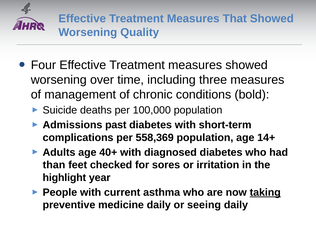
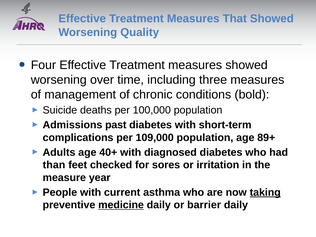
558,369: 558,369 -> 109,000 (155, 138)
14+: 14+ -> 89+ (266, 138)
highlight: highlight -> measure (64, 178)
medicine underline: none -> present (121, 205)
seeing: seeing -> barrier (204, 205)
